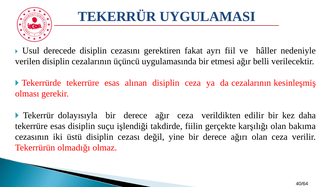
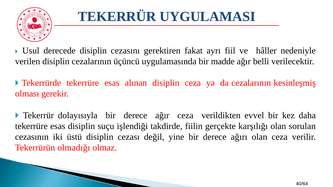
etmesi: etmesi -> madde (223, 61)
edilir: edilir -> evvel (254, 116)
bakıma: bakıma -> sorulan (302, 126)
